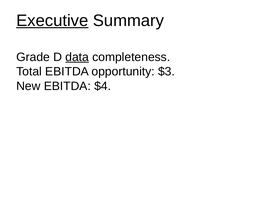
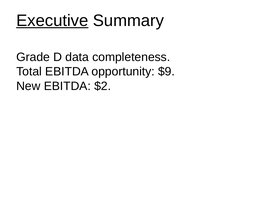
data underline: present -> none (77, 57)
$3: $3 -> $9 (166, 72)
$4: $4 -> $2 (103, 86)
